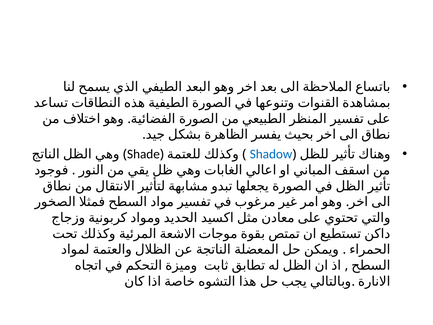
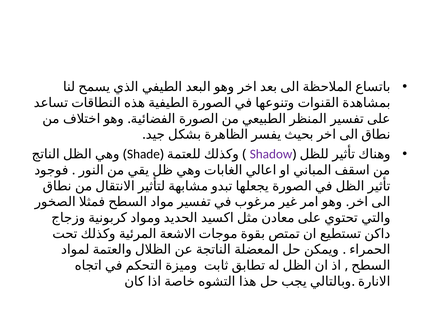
Shadow colour: blue -> purple (271, 154)
